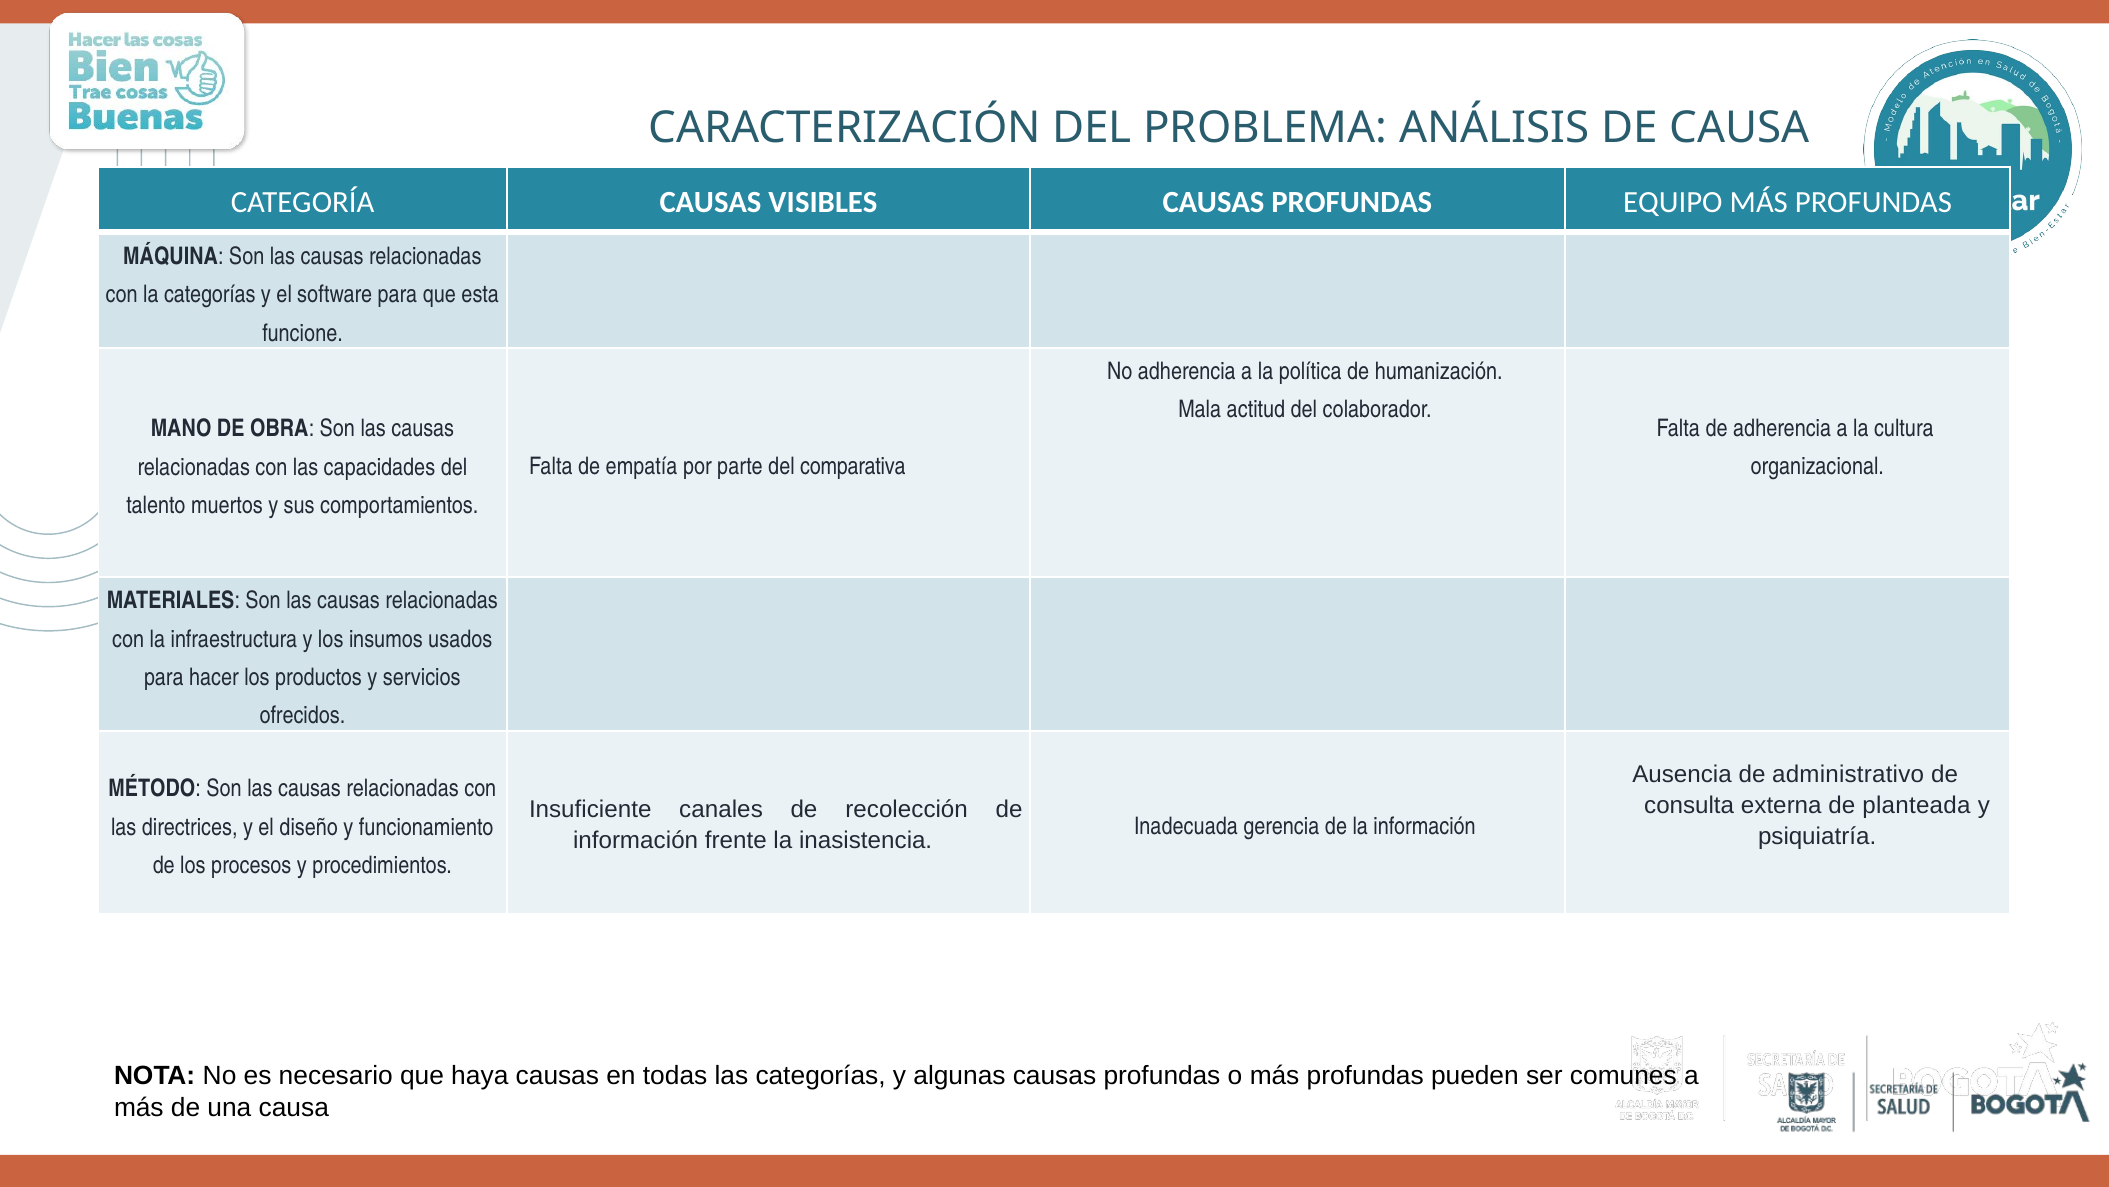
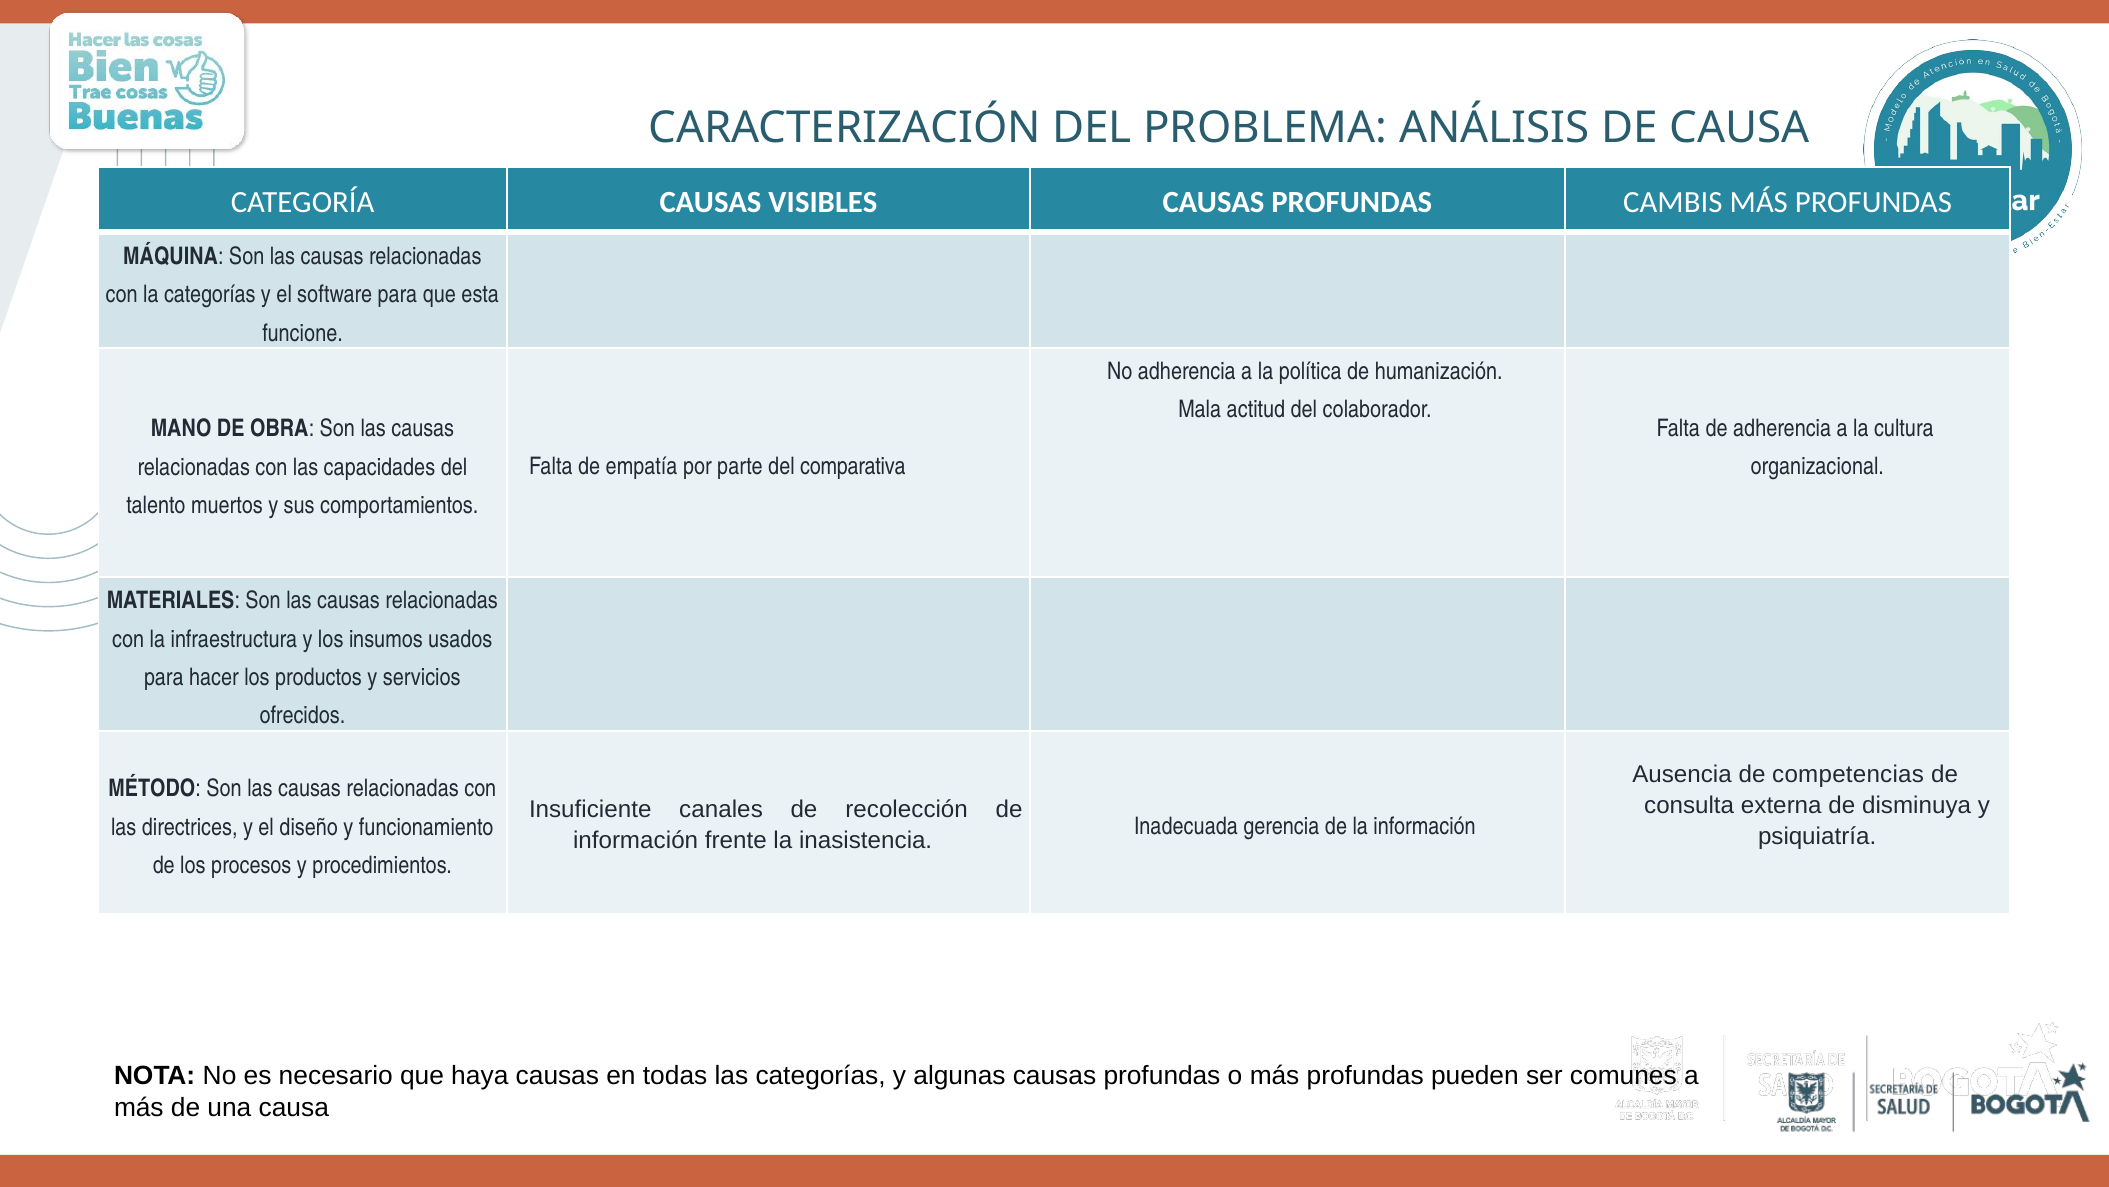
EQUIPO: EQUIPO -> CAMBIS (1673, 203)
administrativo: administrativo -> competencias (1848, 774)
planteada: planteada -> disminuya (1917, 805)
